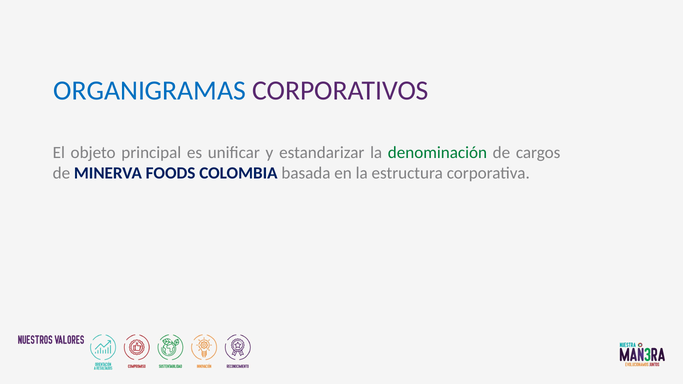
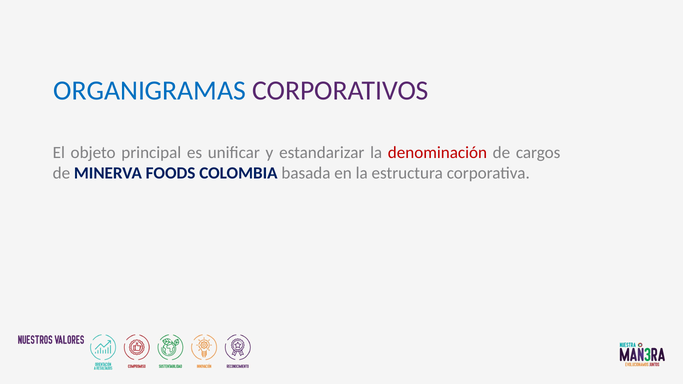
denominación colour: green -> red (437, 153)
